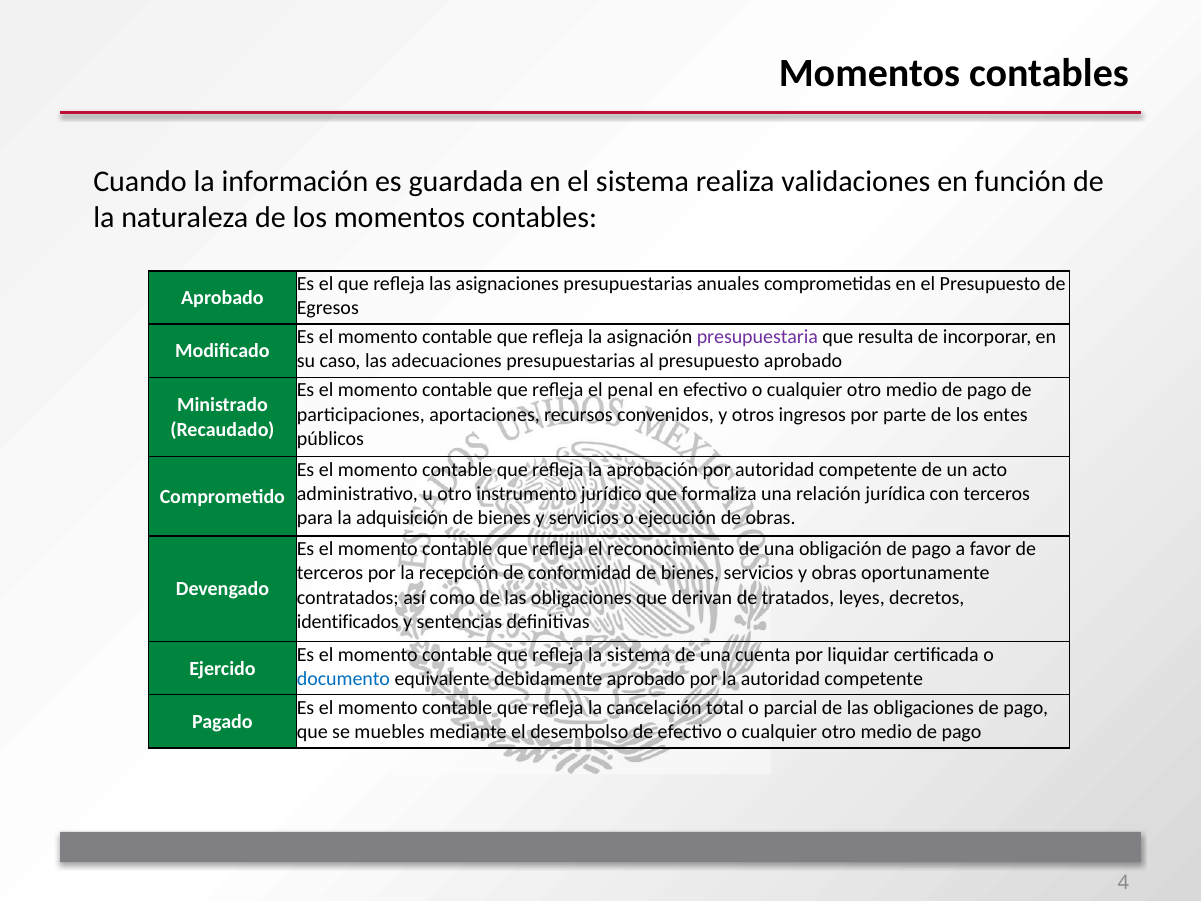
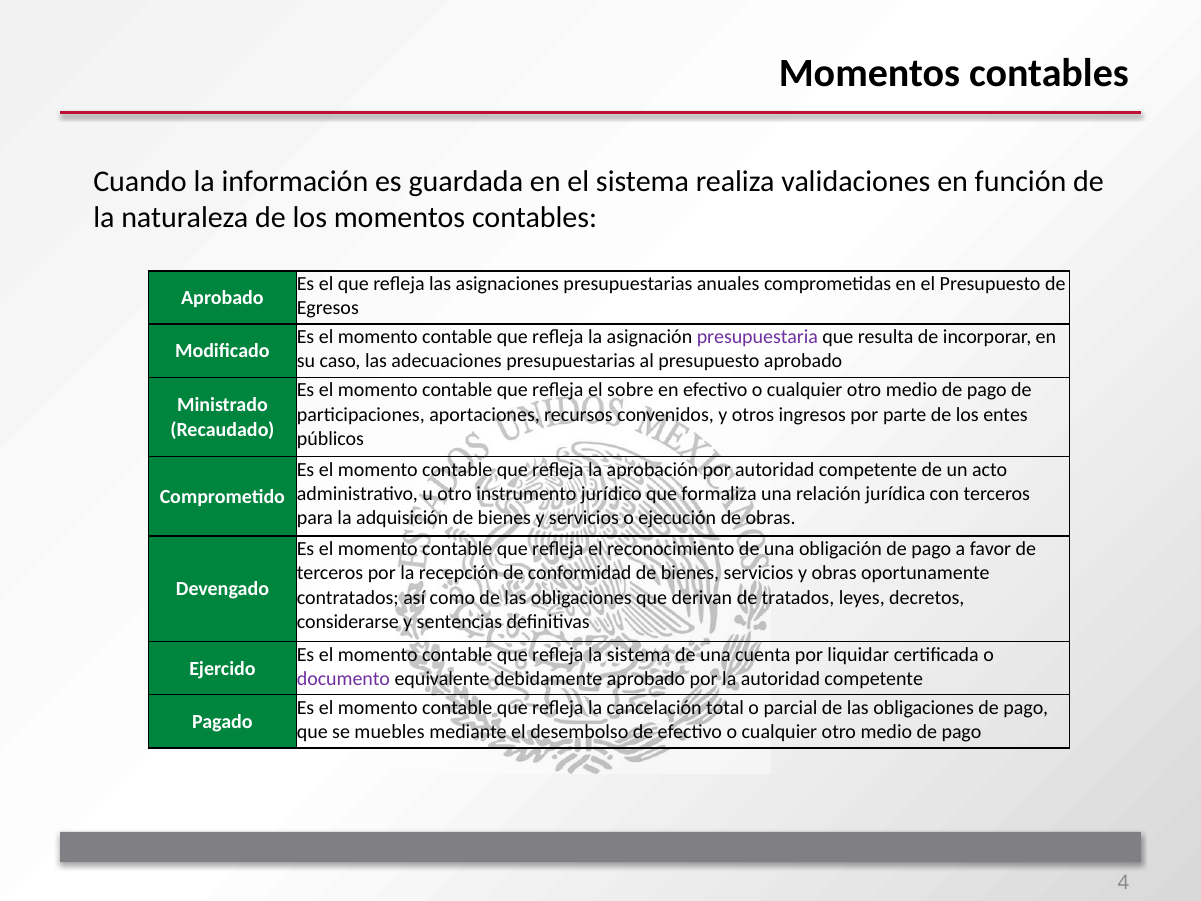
penal: penal -> sobre (630, 390)
identificados: identificados -> considerarse (348, 622)
documento colour: blue -> purple (343, 679)
